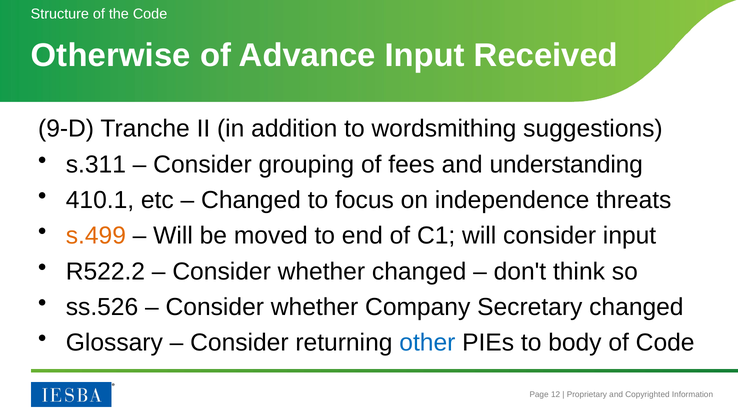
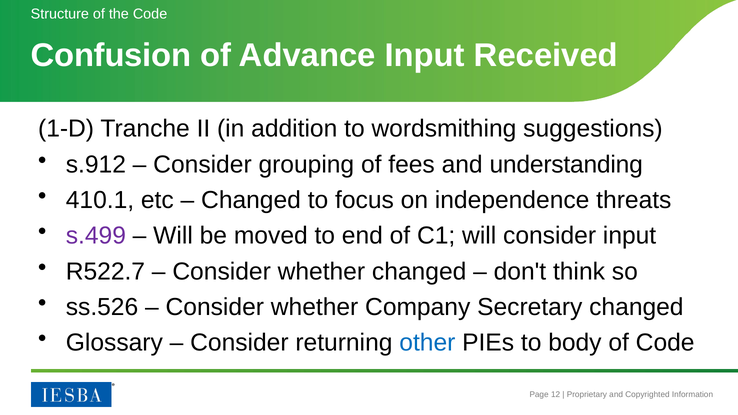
Otherwise: Otherwise -> Confusion (111, 56)
9-D: 9-D -> 1-D (66, 129)
s.311: s.311 -> s.912 (96, 164)
s.499 colour: orange -> purple (96, 236)
R522.2: R522.2 -> R522.7 (105, 272)
